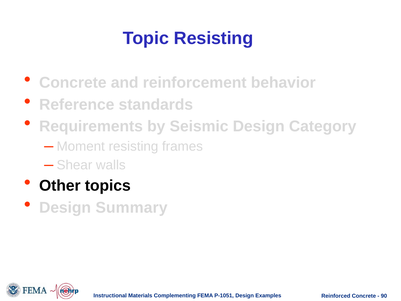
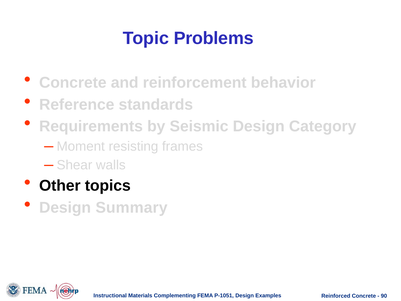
Topic Resisting: Resisting -> Problems (214, 38)
